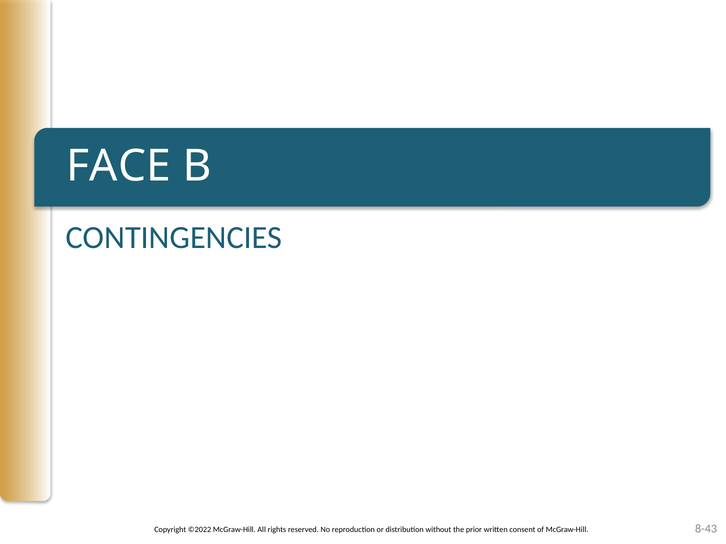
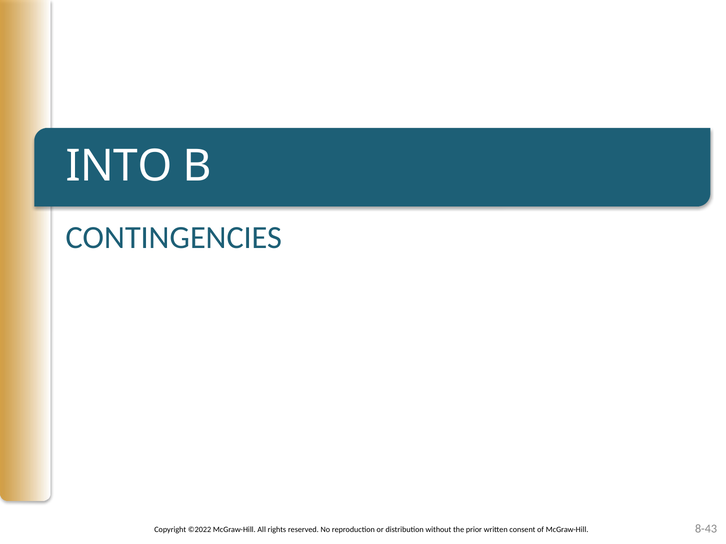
FACE: FACE -> INTO (119, 166)
